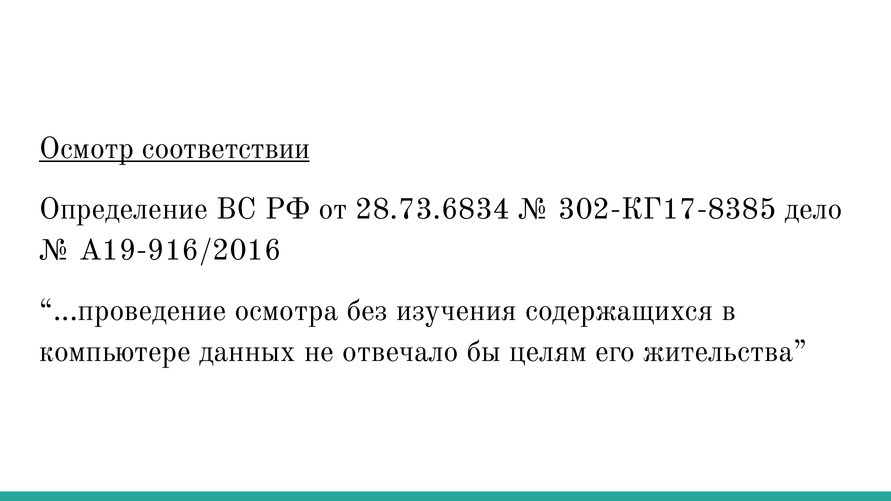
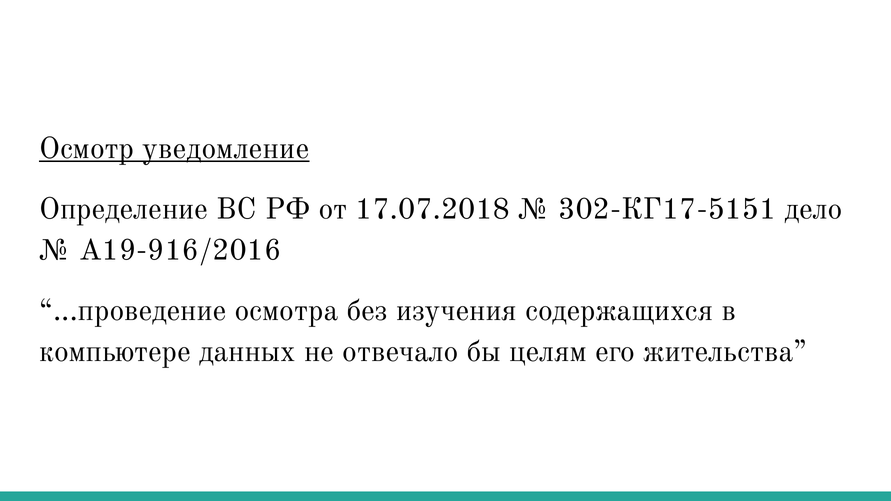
соответствии: соответствии -> уведомление (226, 148)
28.73.6834: 28.73.6834 -> 17.07.2018 (433, 209)
302-КГ17-8385: 302-КГ17-8385 -> 302-КГ17-5151 (667, 209)
